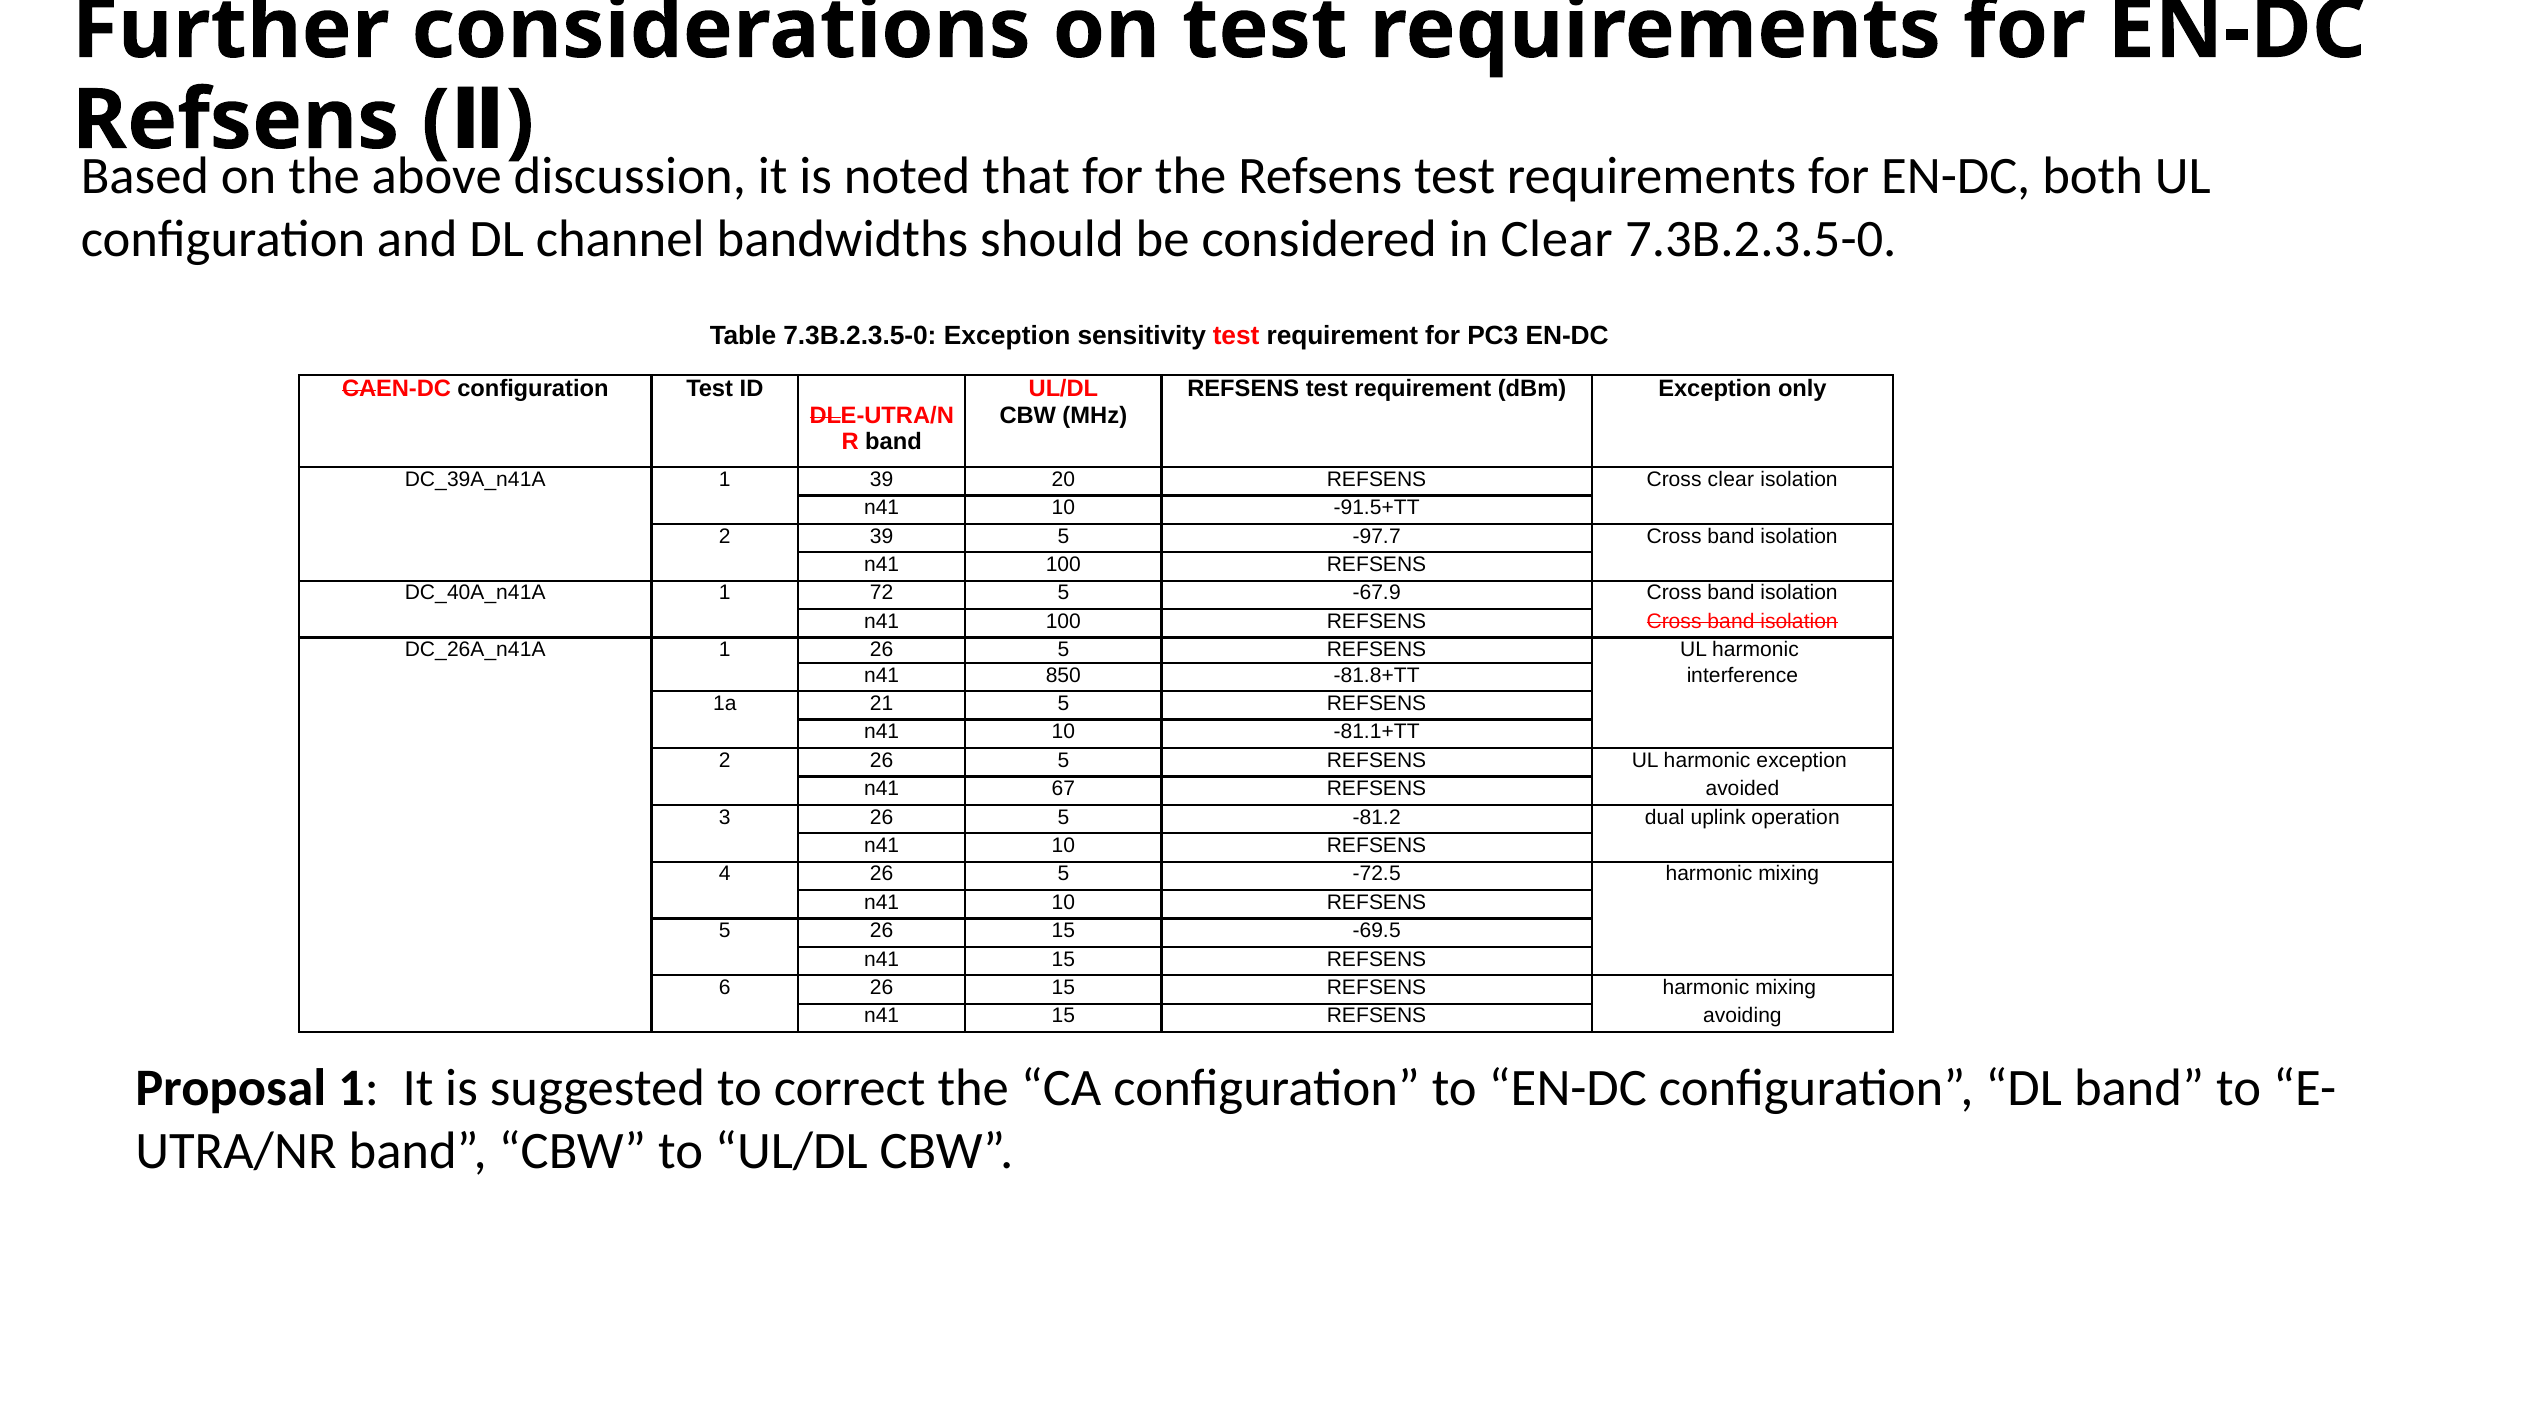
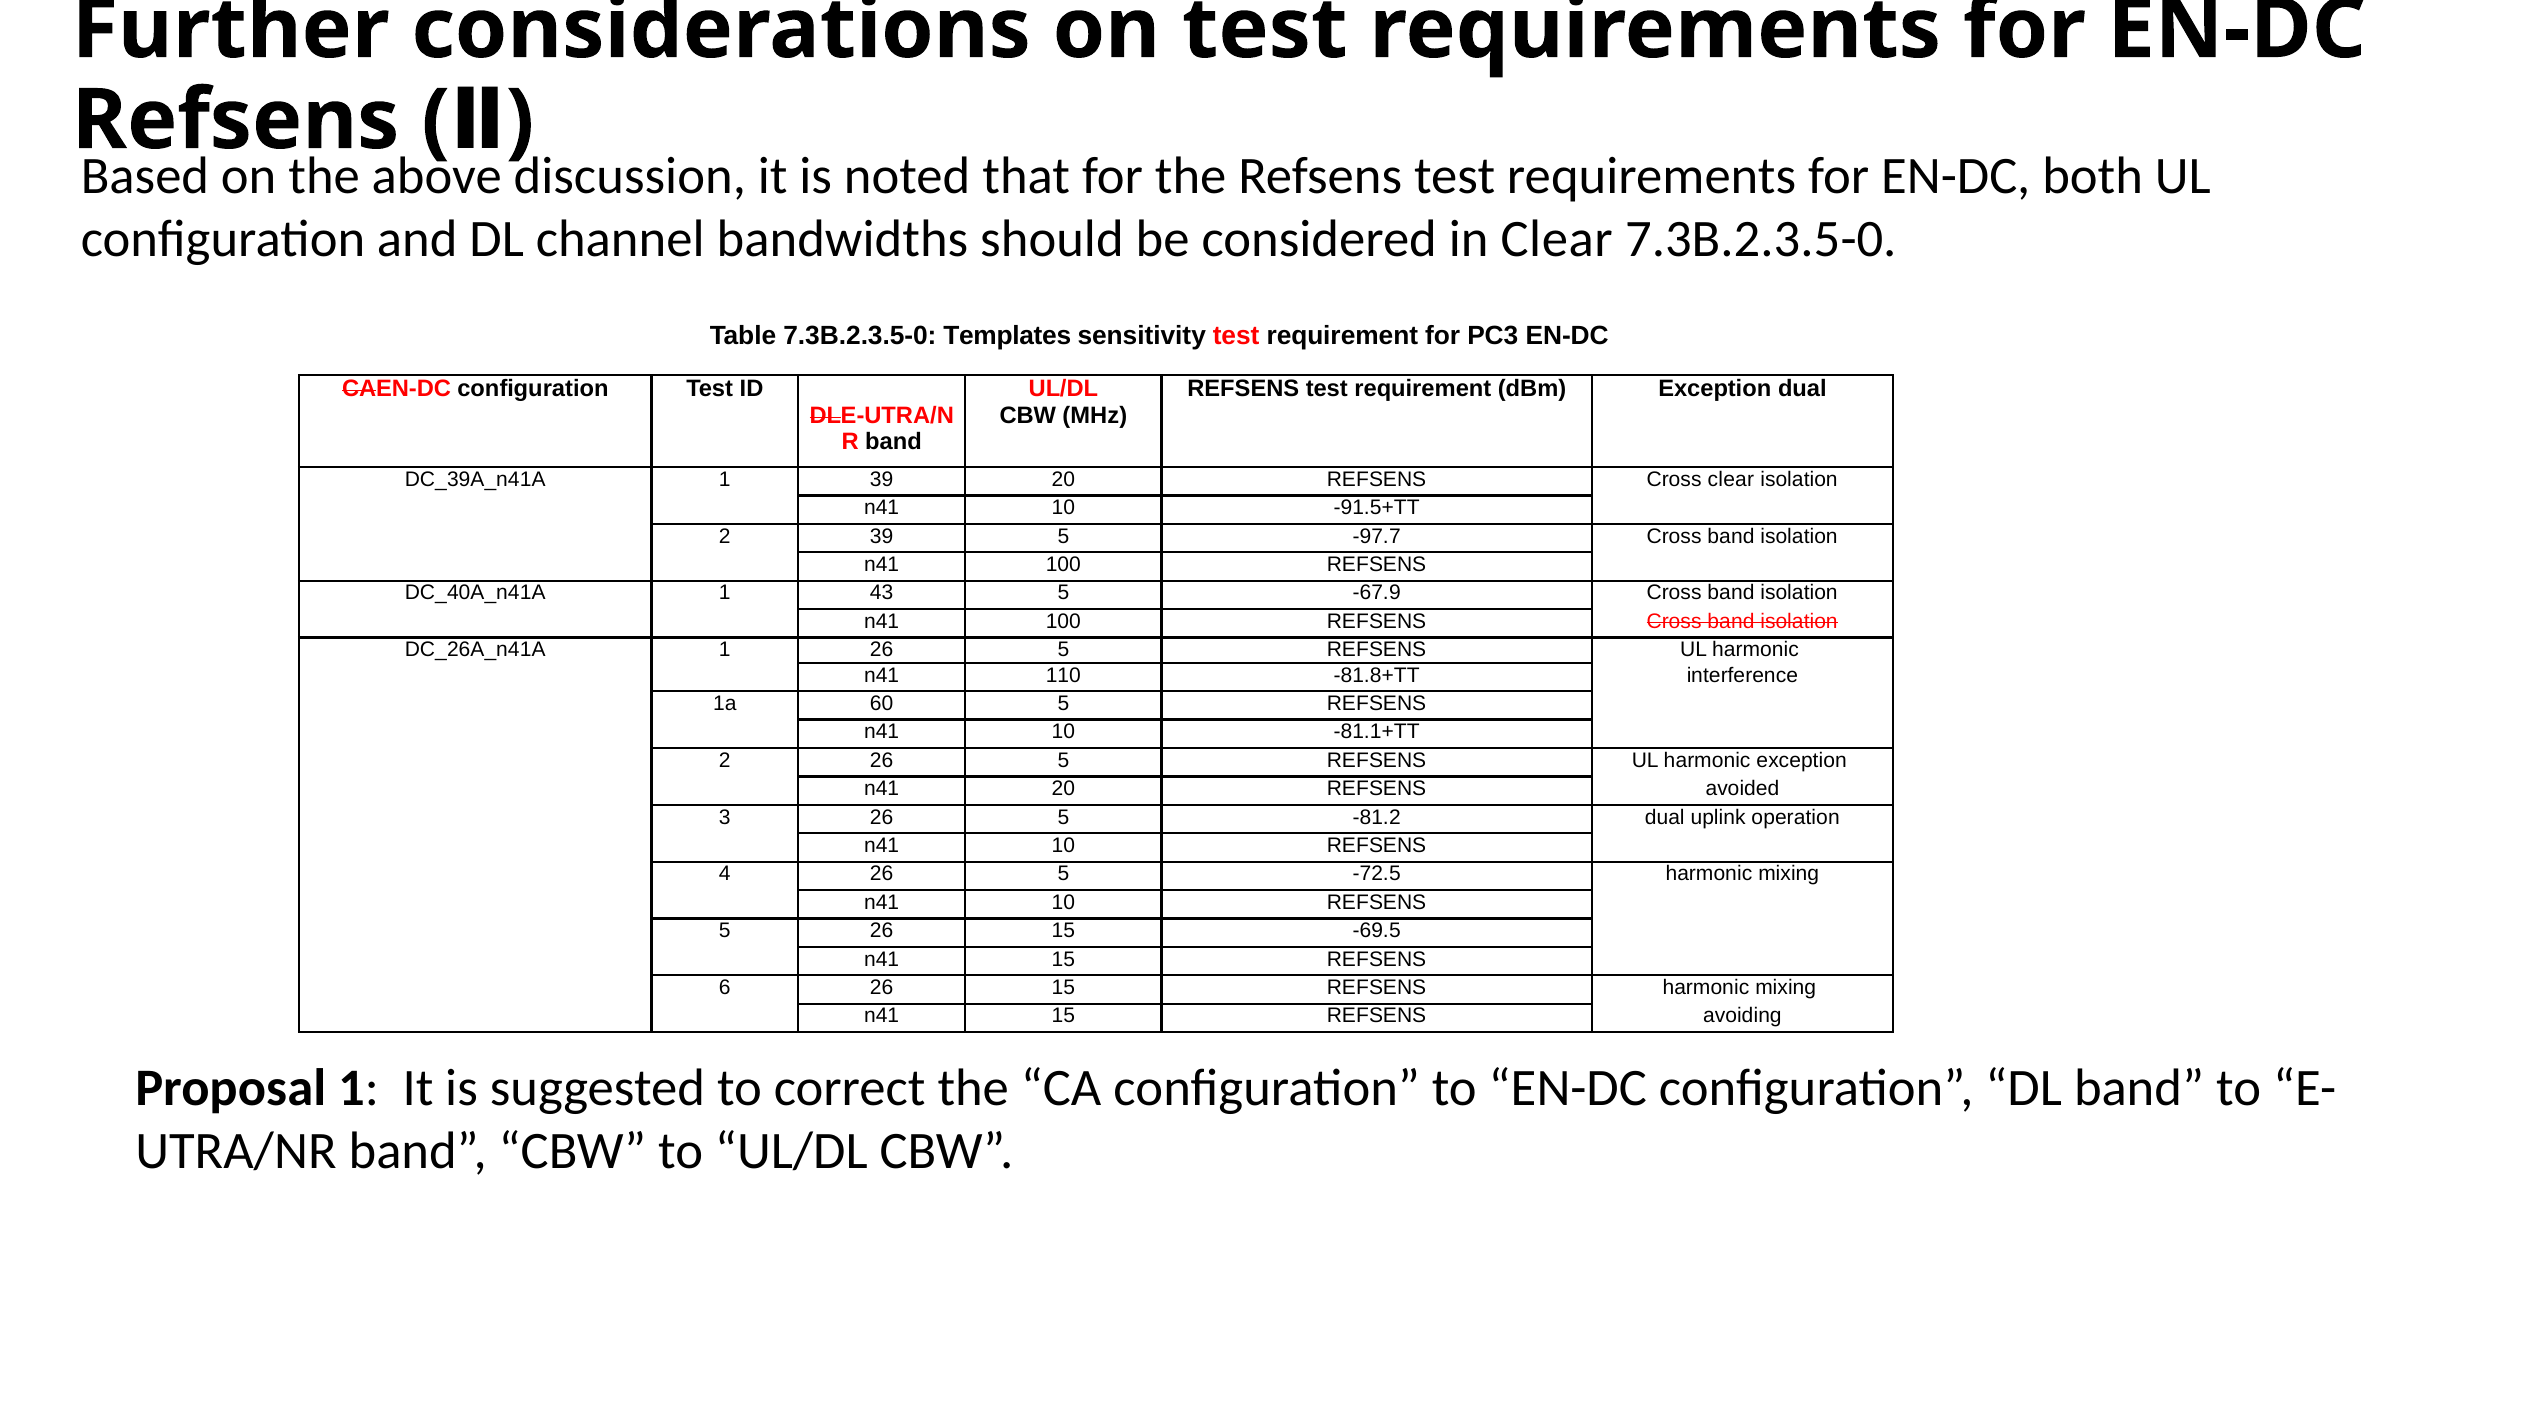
7.3B.2.3.5-0 Exception: Exception -> Templates (1007, 336)
Exception only: only -> dual (1802, 389)
72: 72 -> 43 (882, 593)
850: 850 -> 110 (1063, 675)
21: 21 -> 60 (882, 703)
n41 67: 67 -> 20 (1063, 789)
